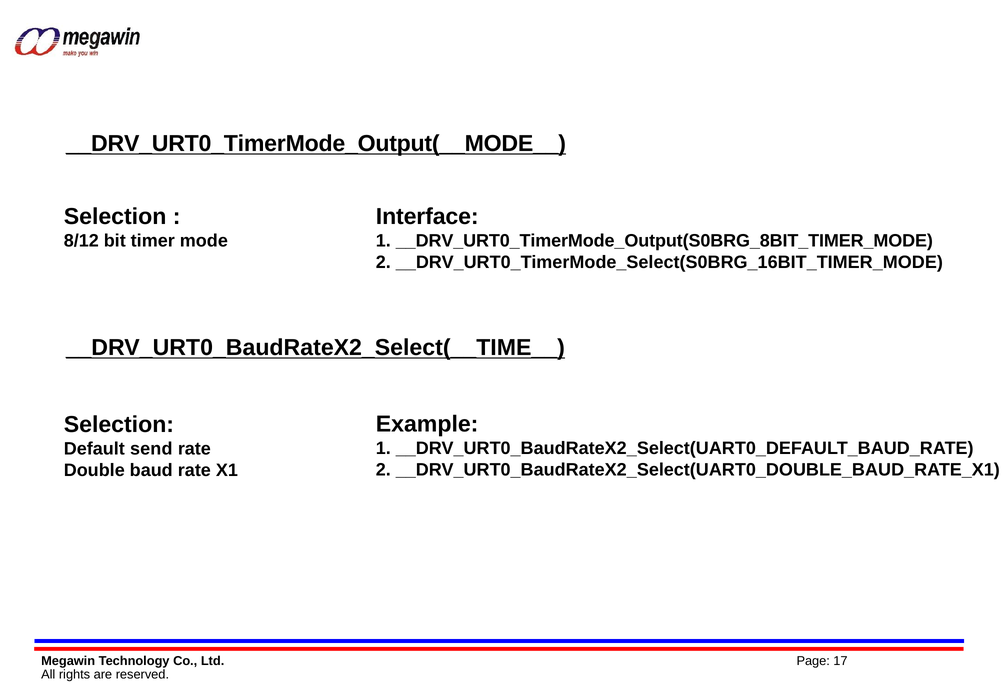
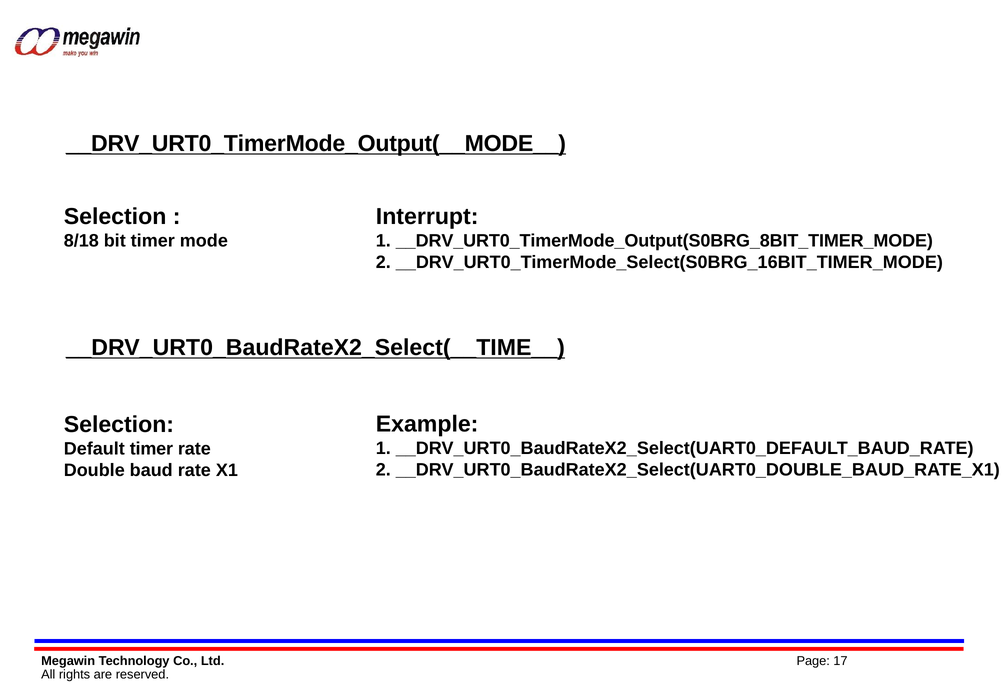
Interface: Interface -> Interrupt (427, 217)
8/12: 8/12 -> 8/18 (81, 241)
Default send: send -> timer (151, 449)
